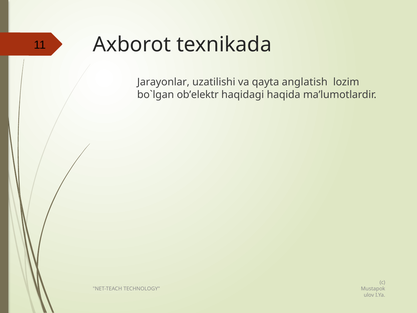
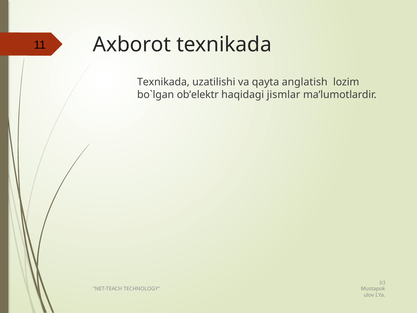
Jarayonlar: Jarayonlar -> Texnikada (163, 82)
haqida: haqida -> jismlar (284, 95)
